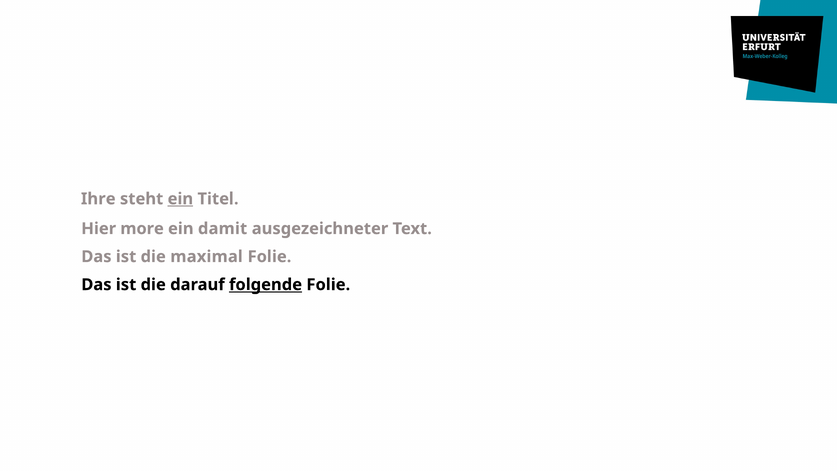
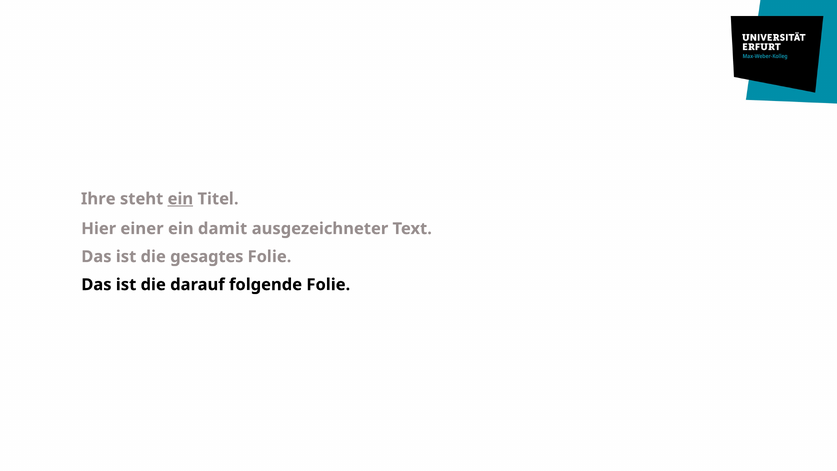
more: more -> einer (142, 229)
maximal: maximal -> gesagtes (207, 257)
folgende underline: present -> none (266, 285)
